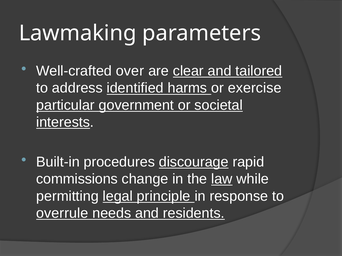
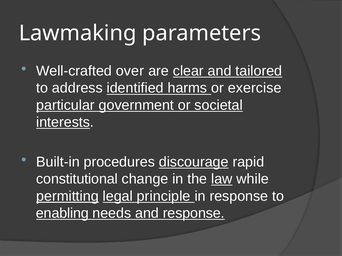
commissions: commissions -> constitutional (77, 179)
permitting underline: none -> present (67, 196)
overrule: overrule -> enabling (62, 214)
and residents: residents -> response (194, 214)
